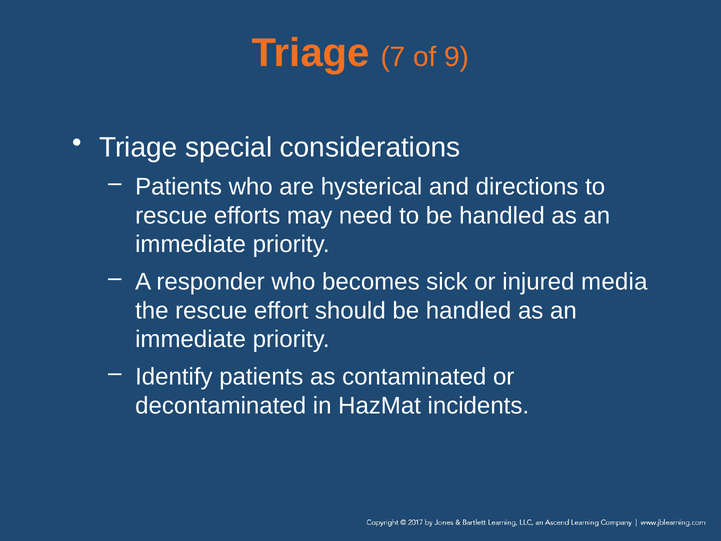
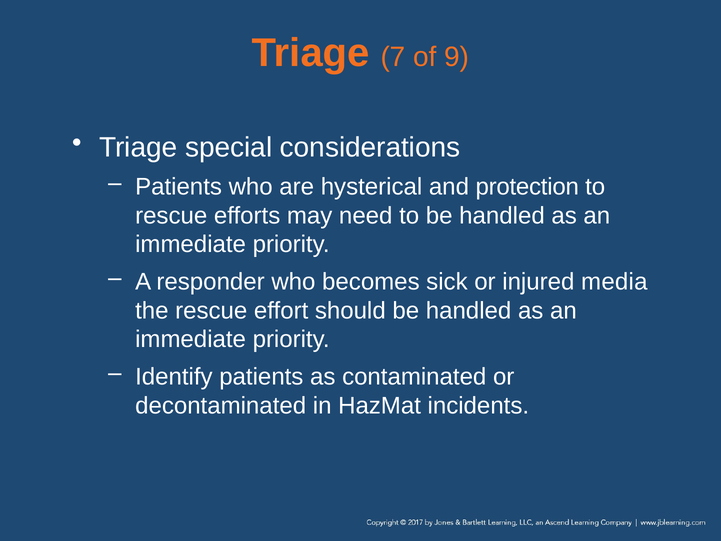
directions: directions -> protection (527, 187)
